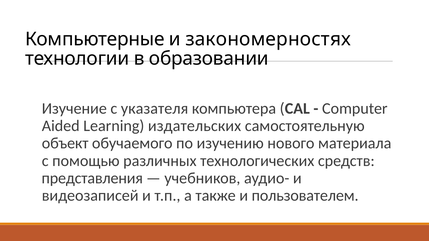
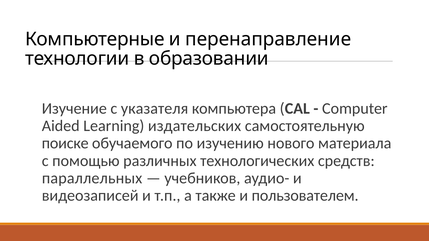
закономерностях: закономерностях -> перенаправление (268, 39)
объект: объект -> поиске (65, 144)
представления: представления -> параллельных (92, 178)
